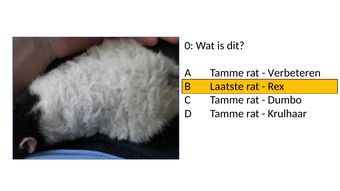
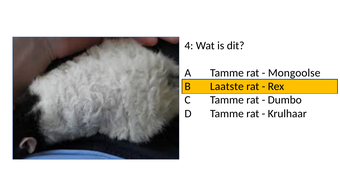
0: 0 -> 4 (189, 46)
Verbeteren: Verbeteren -> Mongoolse (294, 73)
